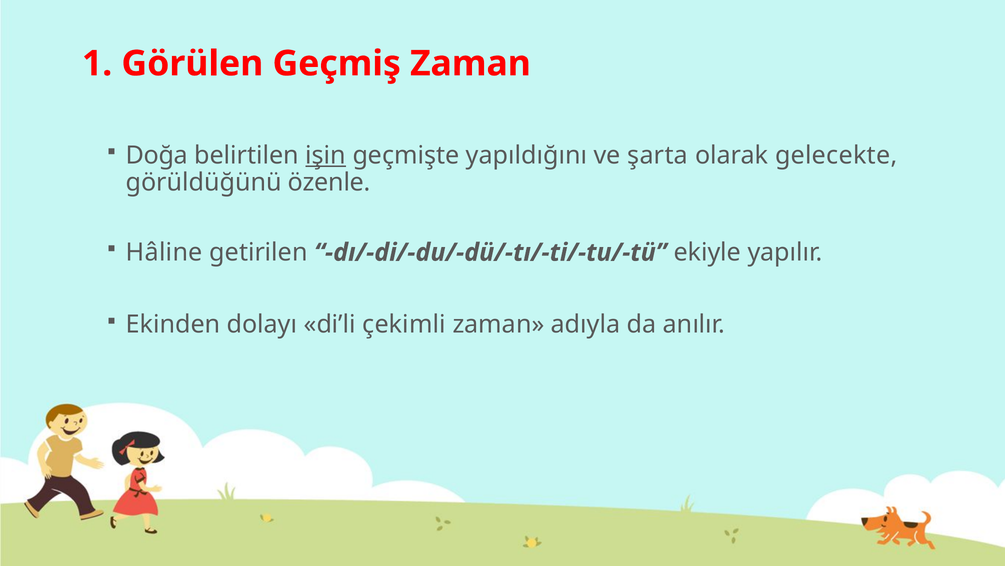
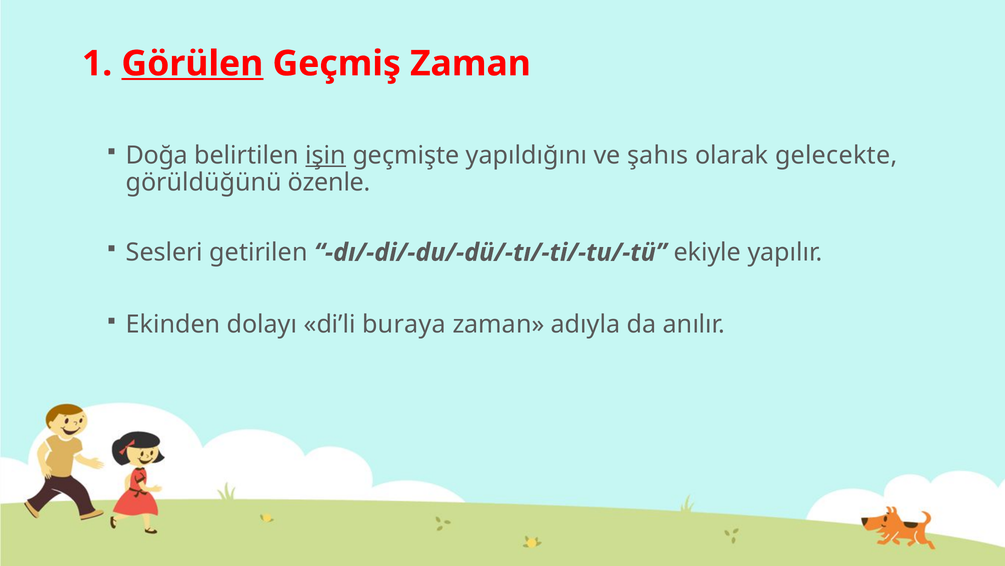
Görülen underline: none -> present (192, 64)
şarta: şarta -> şahıs (658, 155)
Hâline: Hâline -> Sesleri (164, 252)
çekimli: çekimli -> buraya (404, 324)
